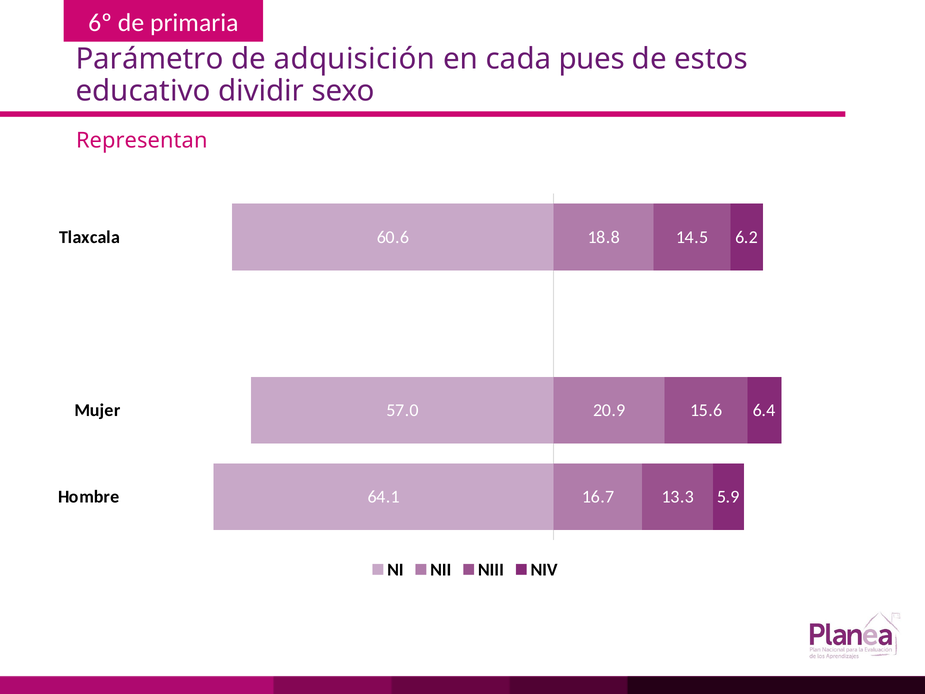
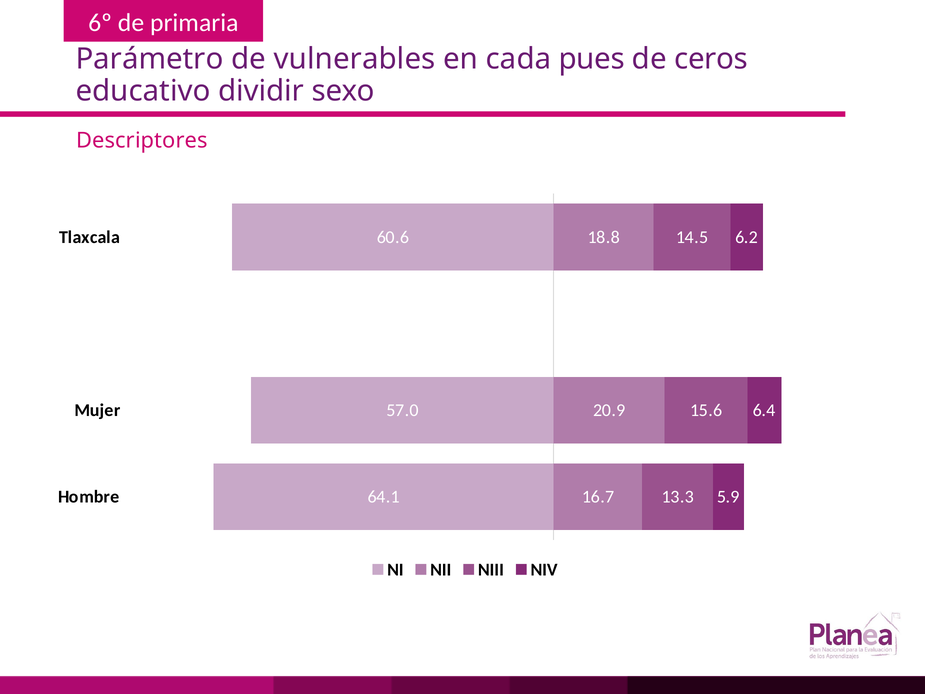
adquisición: adquisición -> vulnerables (355, 59)
estos: estos -> ceros (711, 59)
Representan: Representan -> Descriptores (142, 141)
